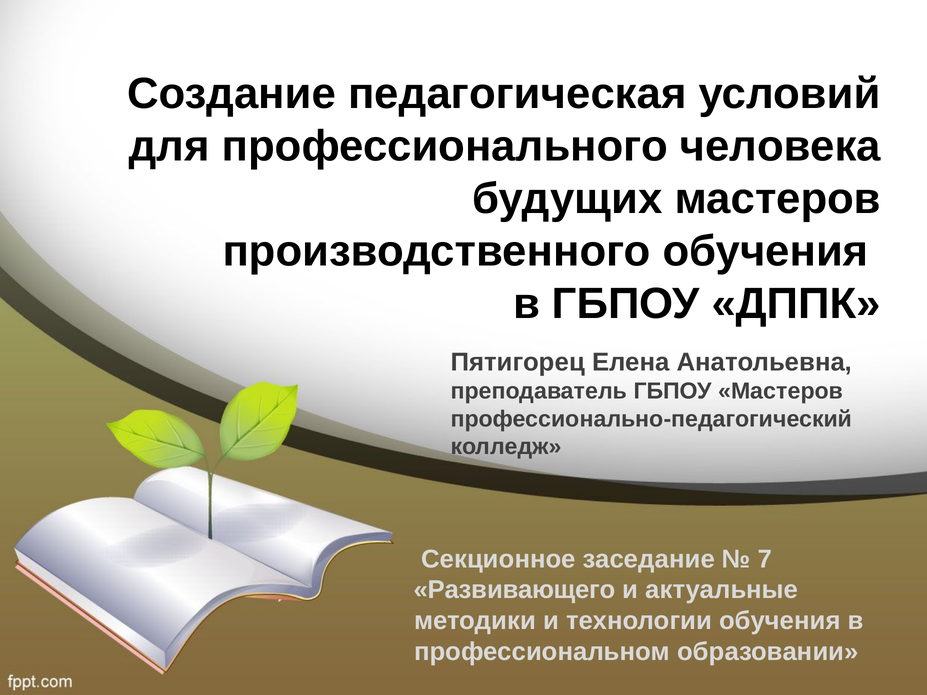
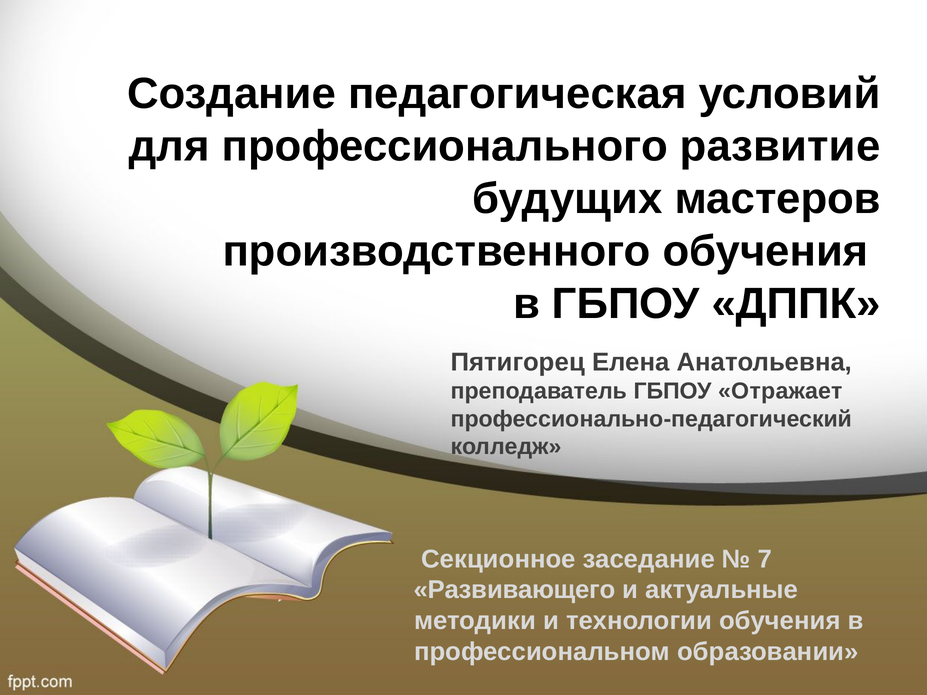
человека: человека -> развитие (780, 146)
ГБПОУ Мастеров: Мастеров -> Отражает (781, 391)
